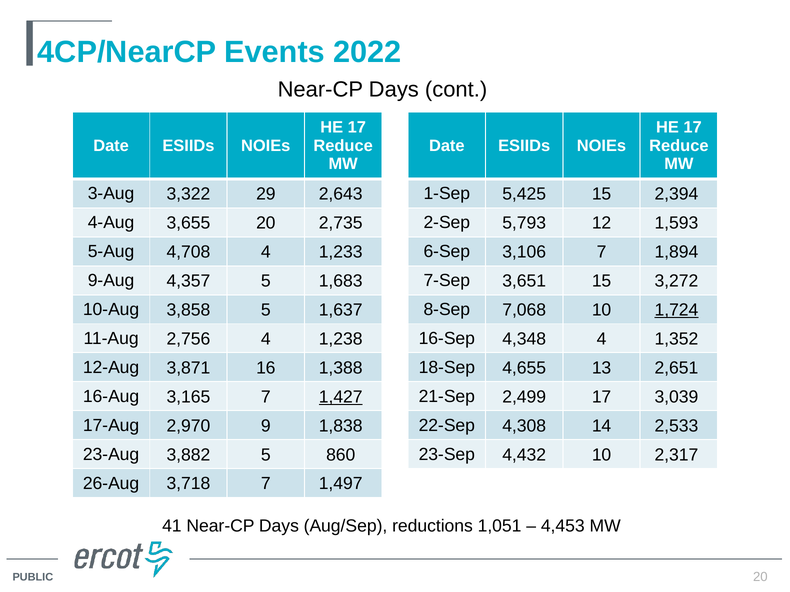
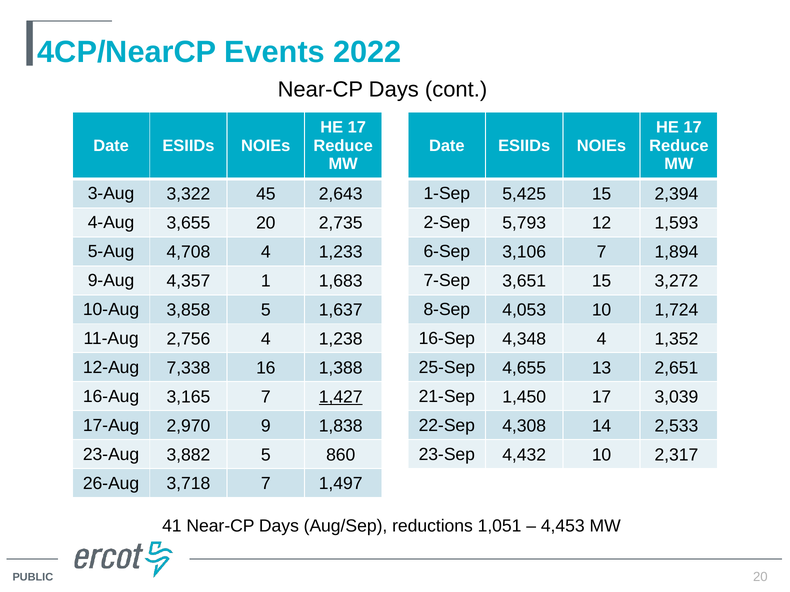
29: 29 -> 45 (266, 194)
4,357 5: 5 -> 1 (266, 281)
7,068: 7,068 -> 4,053 (524, 310)
1,724 underline: present -> none (676, 310)
3,871: 3,871 -> 7,338 (188, 368)
18-Sep: 18-Sep -> 25-Sep (447, 368)
2,499: 2,499 -> 1,450 (524, 397)
